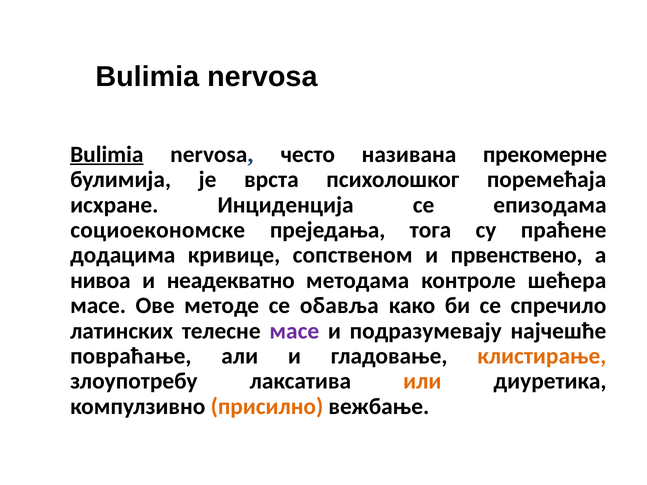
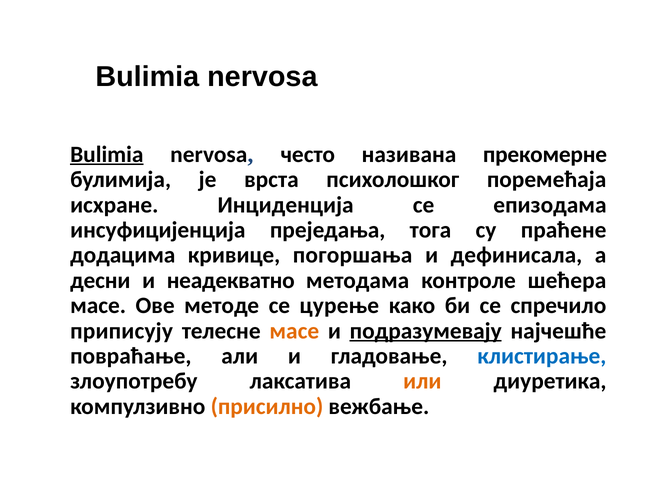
социоекономске: социоекономске -> инсуфицијенција (158, 230)
сопственом: сопственом -> погоршања (353, 255)
првенствено: првенствено -> дефинисала (516, 255)
нивоа: нивоа -> десни (100, 281)
обавља: обавља -> цурење (339, 306)
латинских: латинских -> приписују (122, 331)
масе colour: purple -> orange (294, 331)
подразумевају underline: none -> present (426, 331)
клистирање colour: orange -> blue (542, 356)
